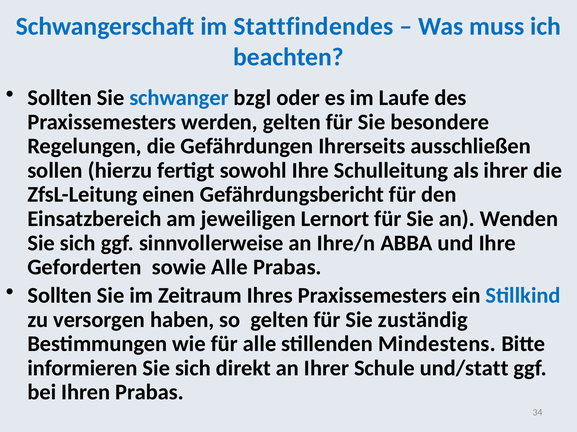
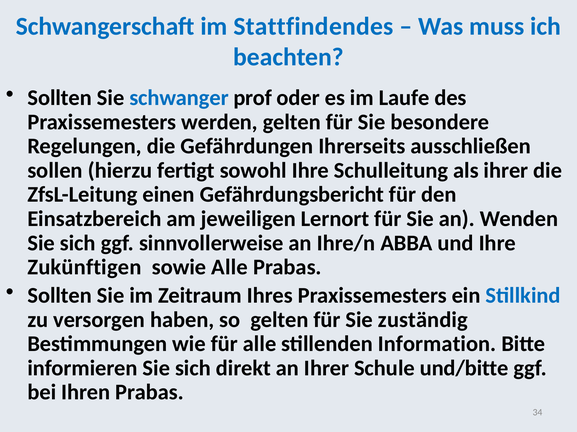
bzgl: bzgl -> prof (253, 98)
Geforderten: Geforderten -> Zukünftigen (84, 268)
Mindestens: Mindestens -> Information (437, 344)
und/statt: und/statt -> und/bitte (464, 369)
